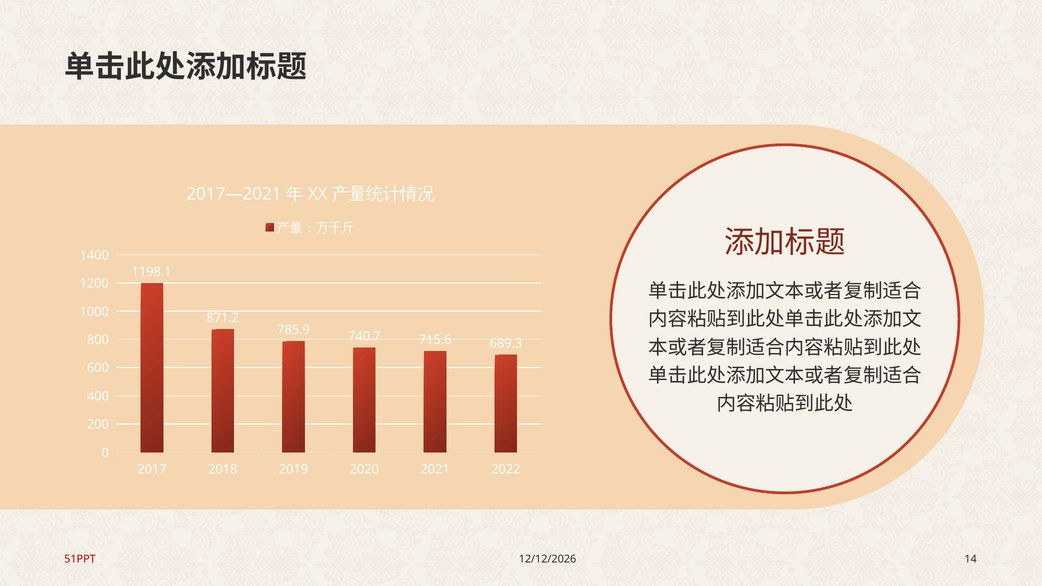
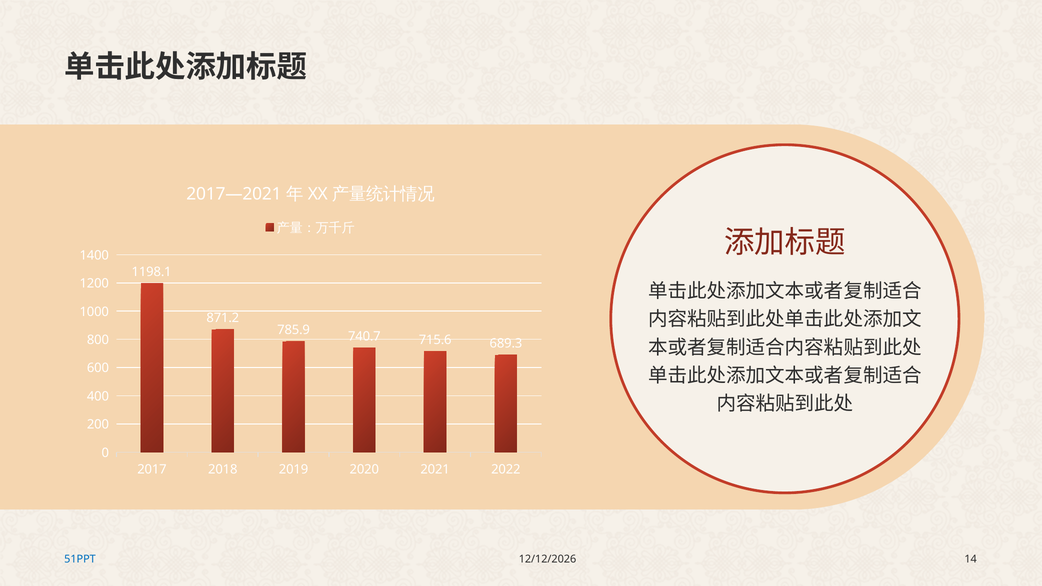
51PPT colour: red -> blue (80, 559)
